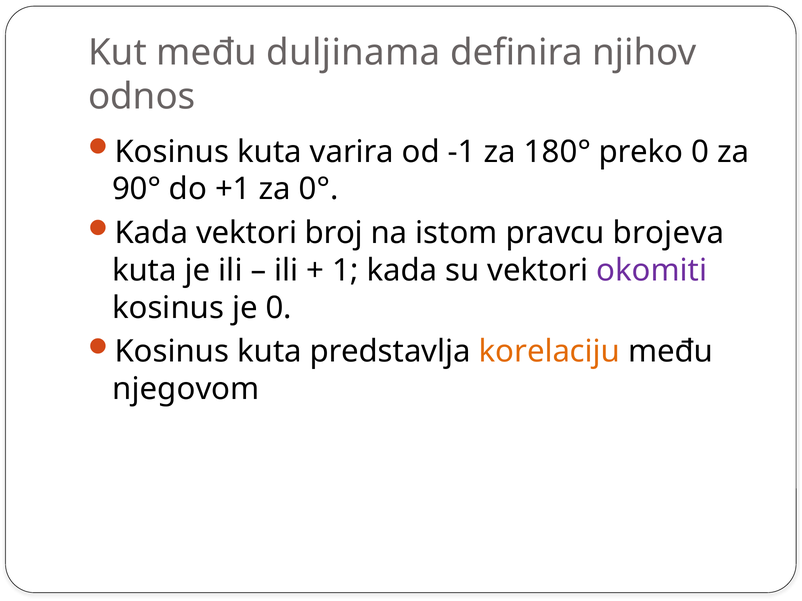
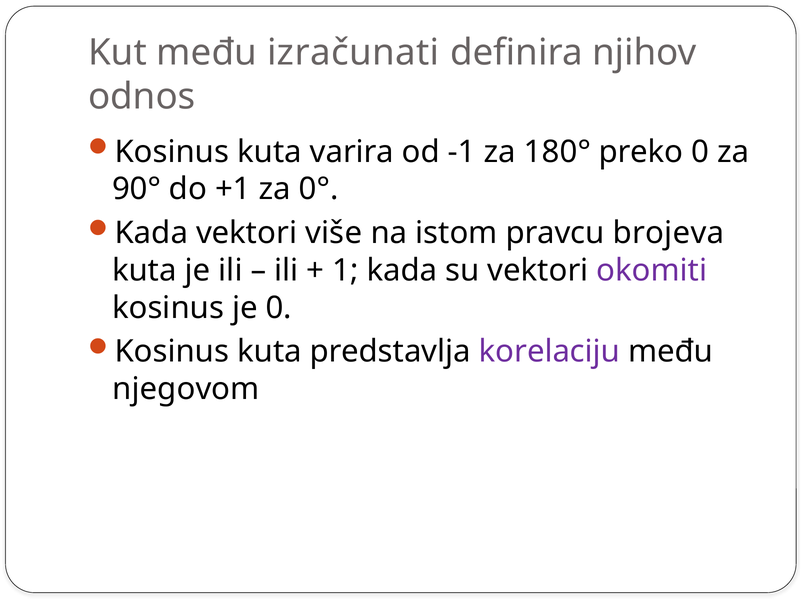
duljinama: duljinama -> izračunati (353, 53)
broj: broj -> više (334, 233)
korelaciju colour: orange -> purple (549, 352)
